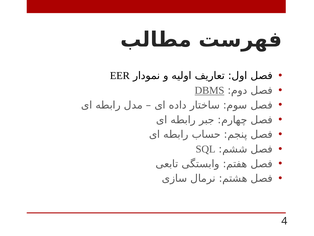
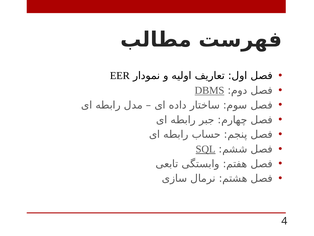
SQL underline: none -> present (206, 149)
